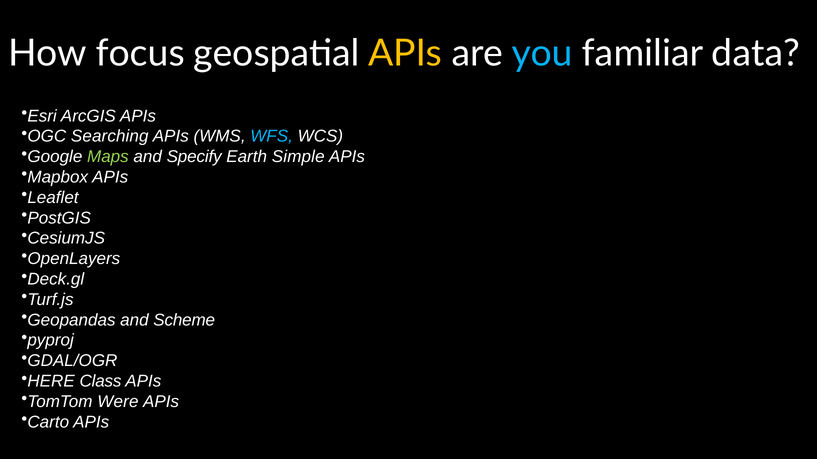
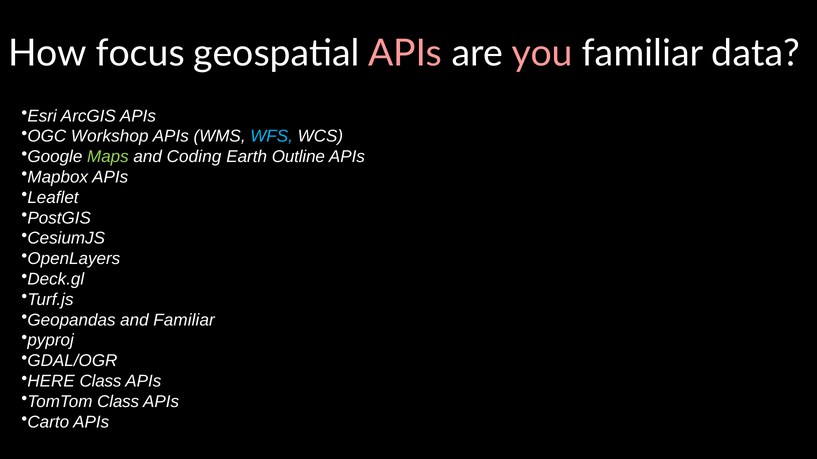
APIs colour: yellow -> pink (405, 54)
you colour: light blue -> pink (542, 54)
Searching: Searching -> Workshop (110, 136)
Specify: Specify -> Coding (194, 157)
Simple: Simple -> Outline (298, 157)
and Scheme: Scheme -> Familiar (184, 320)
TomTom Were: Were -> Class (118, 402)
